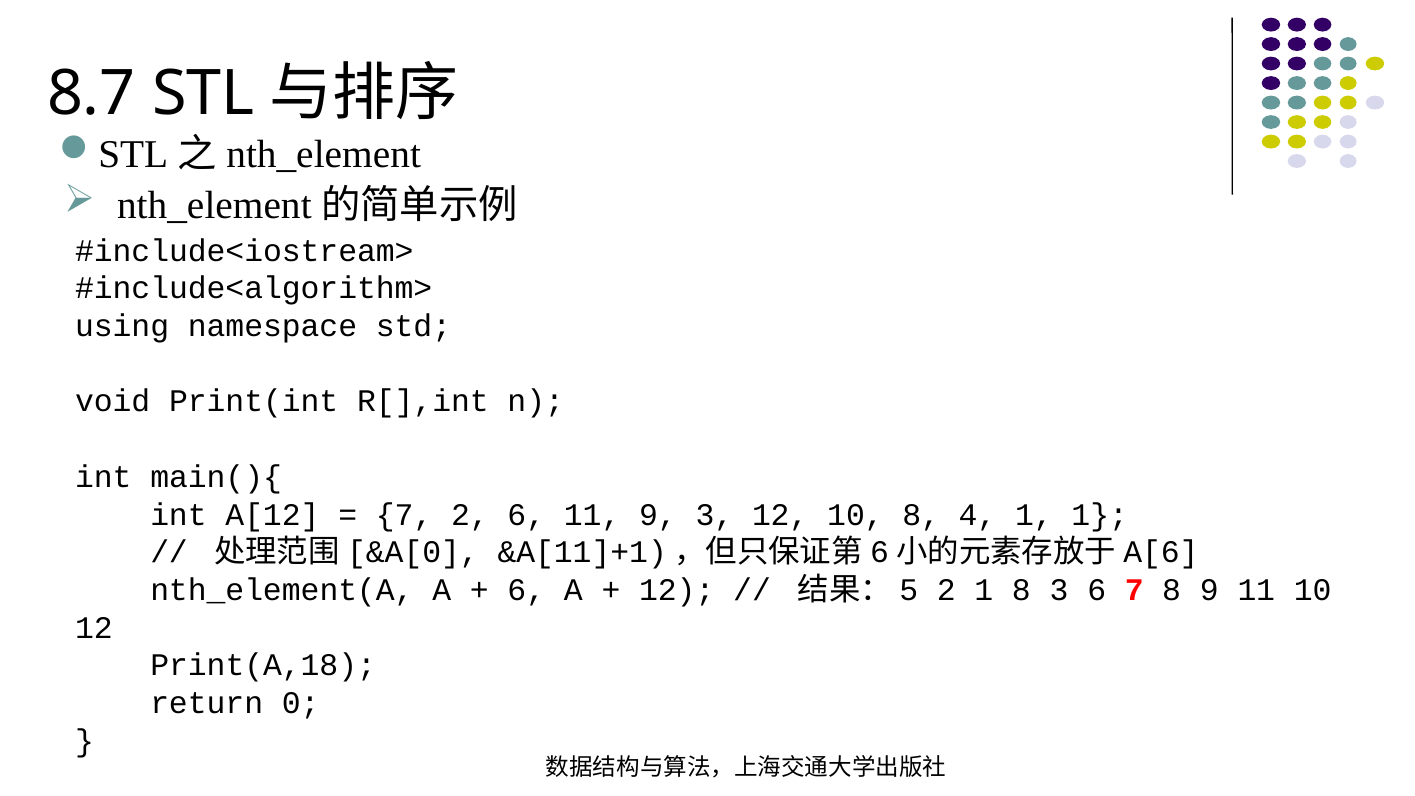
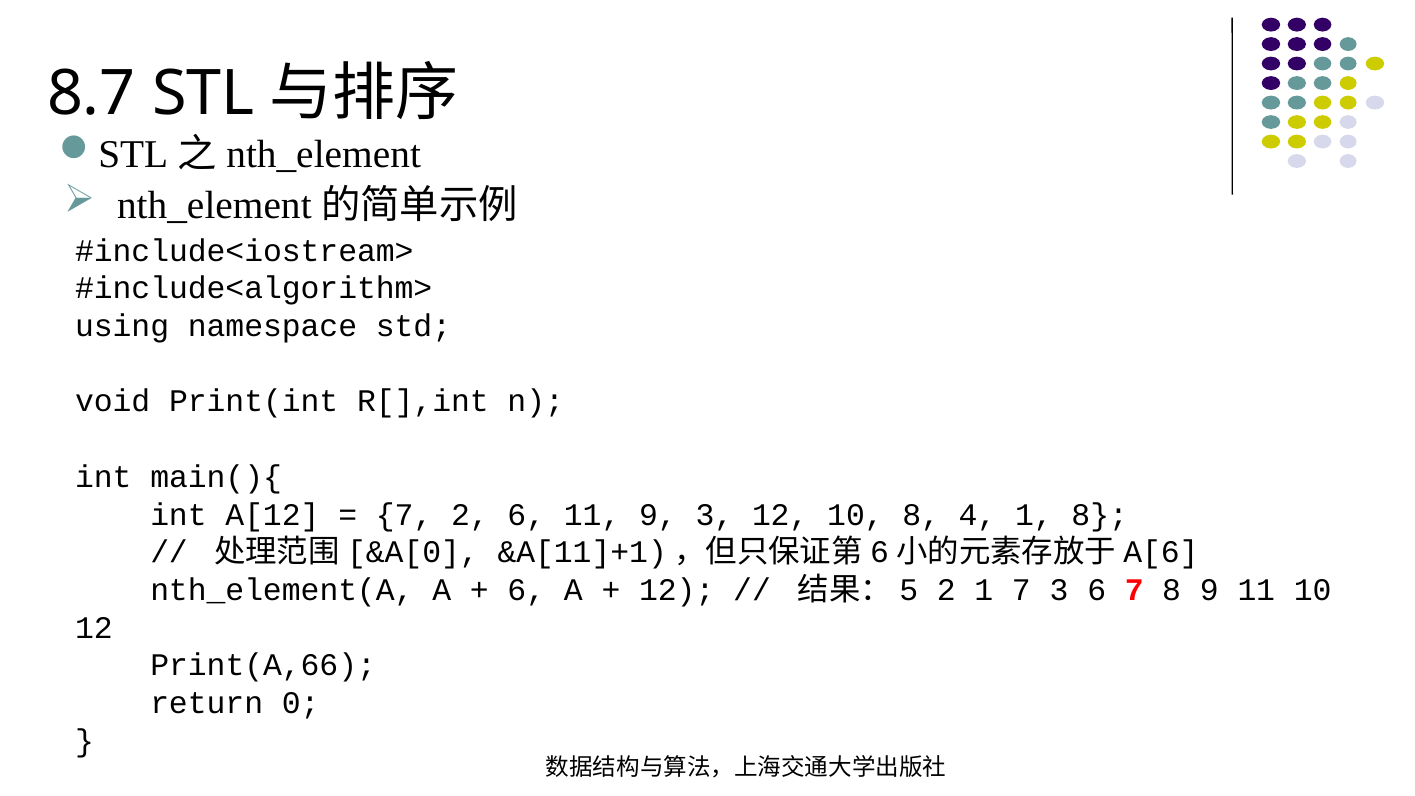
1 1: 1 -> 8 (1100, 515)
1 8: 8 -> 7 (1021, 590)
Print(A,18: Print(A,18 -> Print(A,66 (263, 666)
